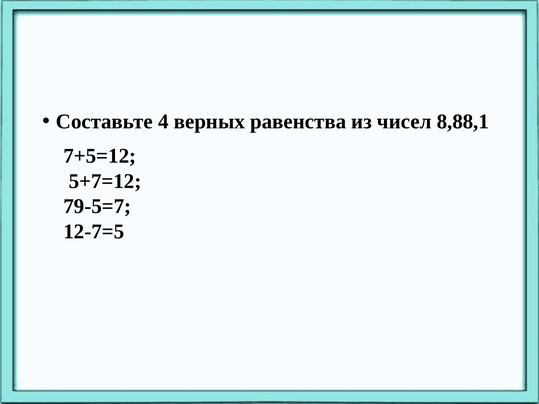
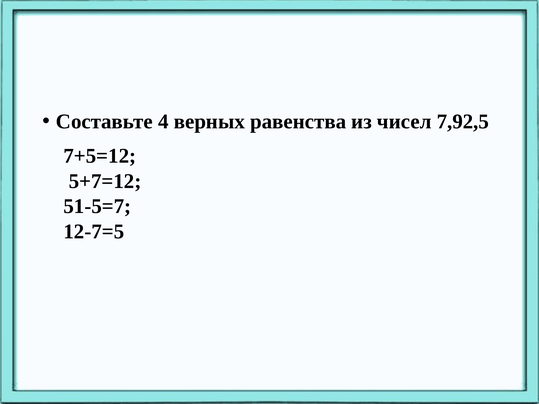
8,88,1: 8,88,1 -> 7,92,5 (463, 122)
79-5=7: 79-5=7 -> 51-5=7 (97, 206)
